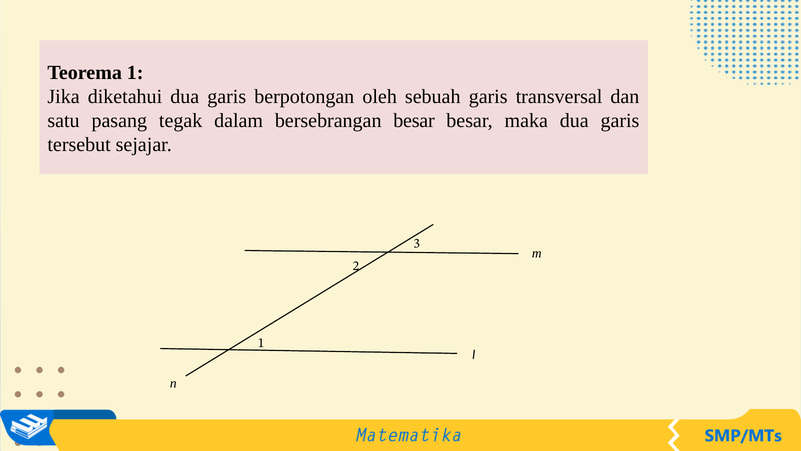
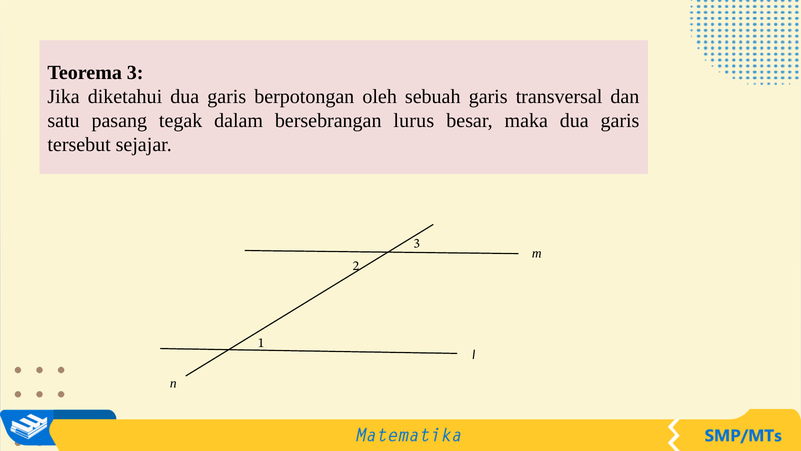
Teorema 1: 1 -> 3 (135, 72)
bersebrangan besar: besar -> lurus (414, 120)
